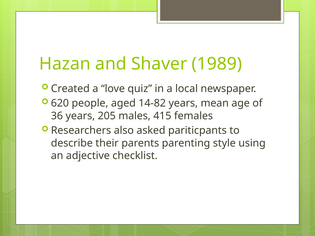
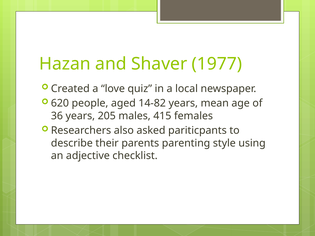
1989: 1989 -> 1977 (217, 64)
